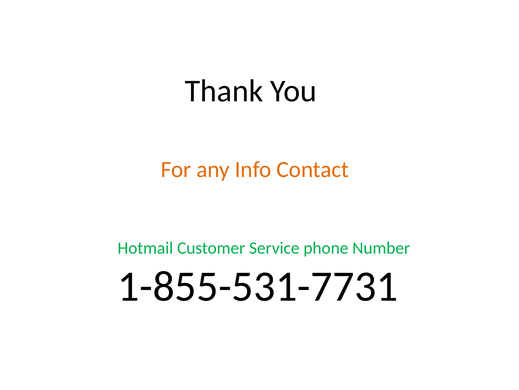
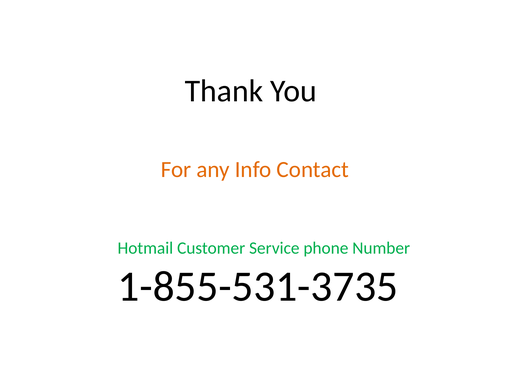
1-855-531-7731: 1-855-531-7731 -> 1-855-531-3735 (258, 286)
